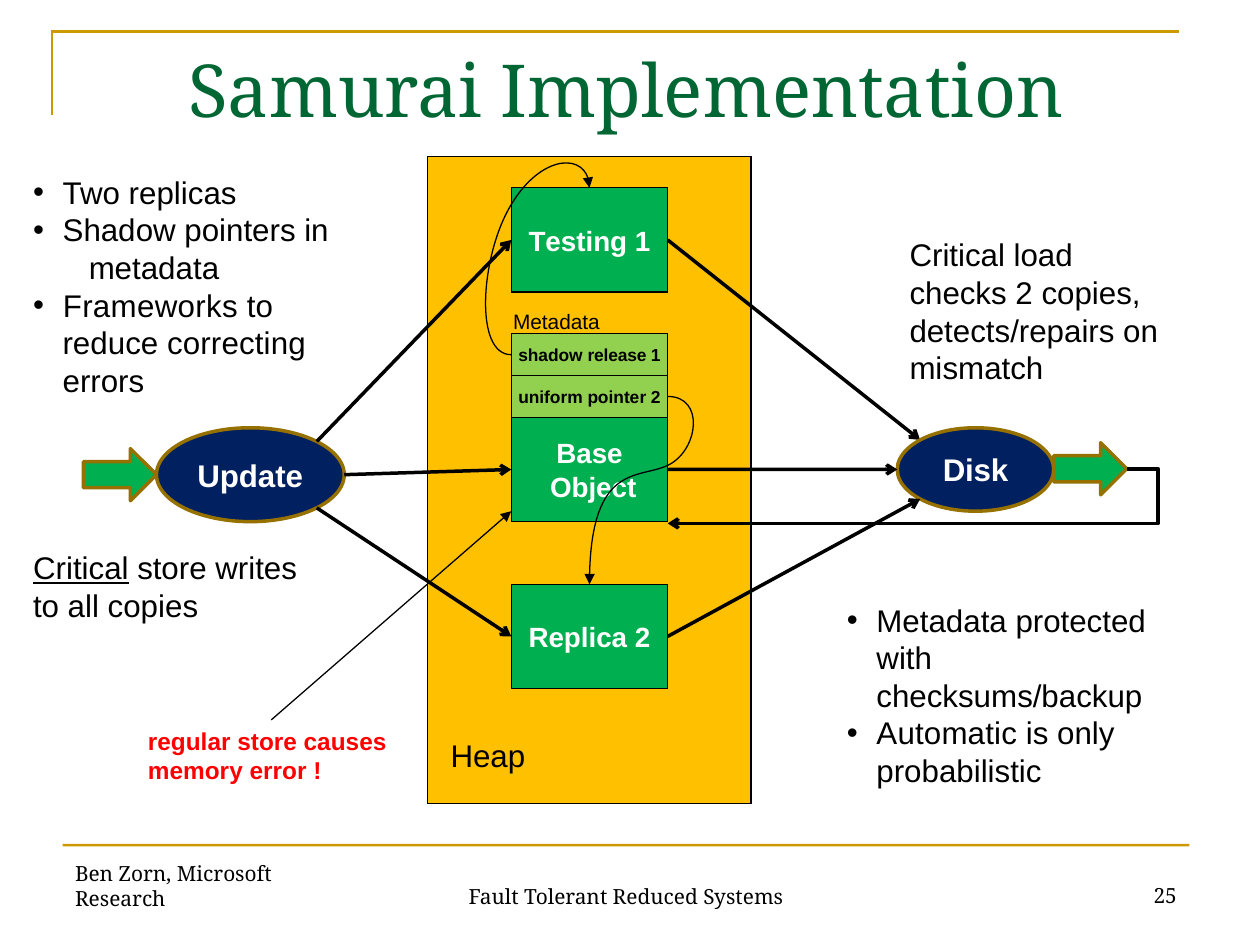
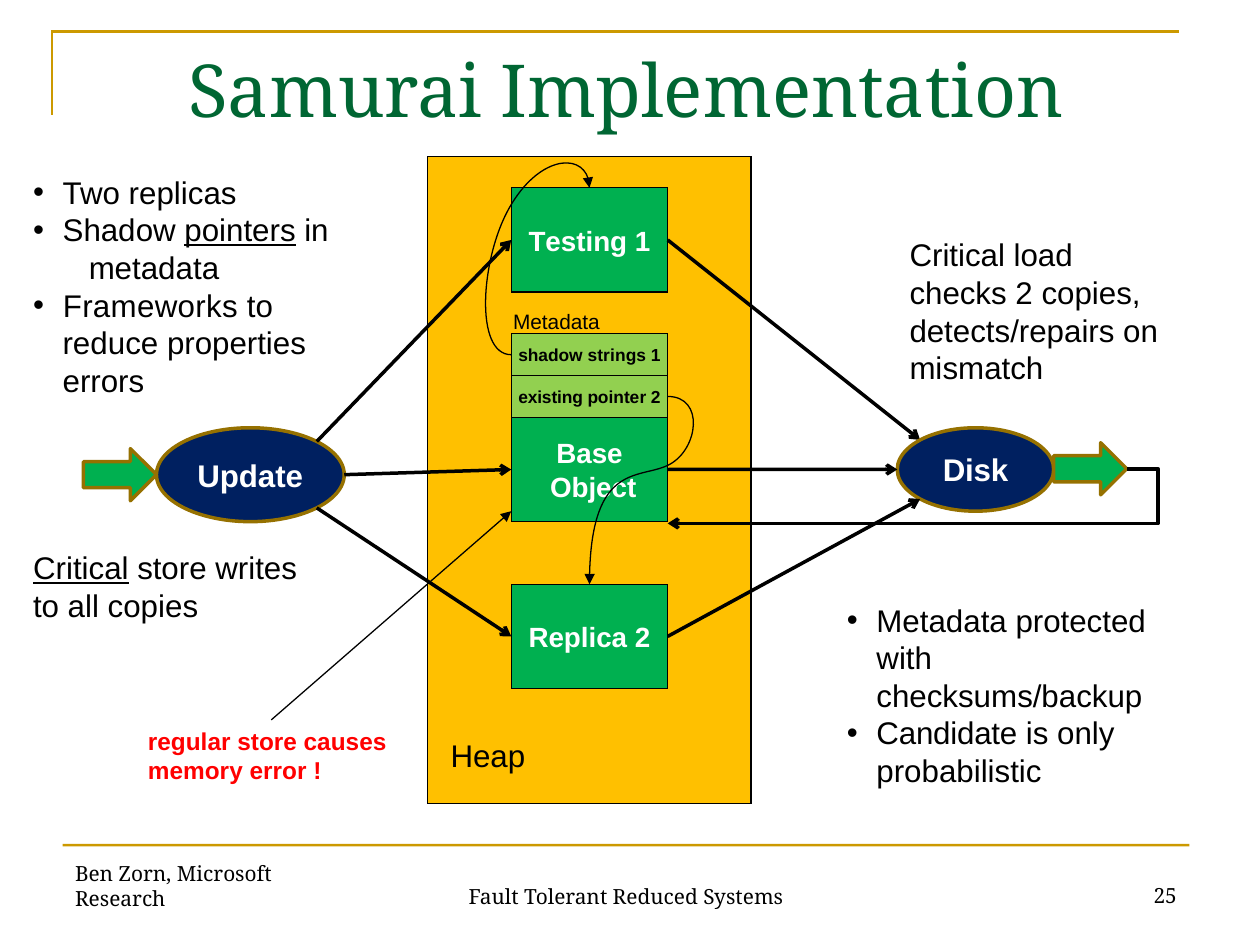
pointers underline: none -> present (240, 232)
correcting: correcting -> properties (236, 344)
release: release -> strings (617, 356)
uniform: uniform -> existing (551, 398)
Automatic: Automatic -> Candidate (947, 734)
